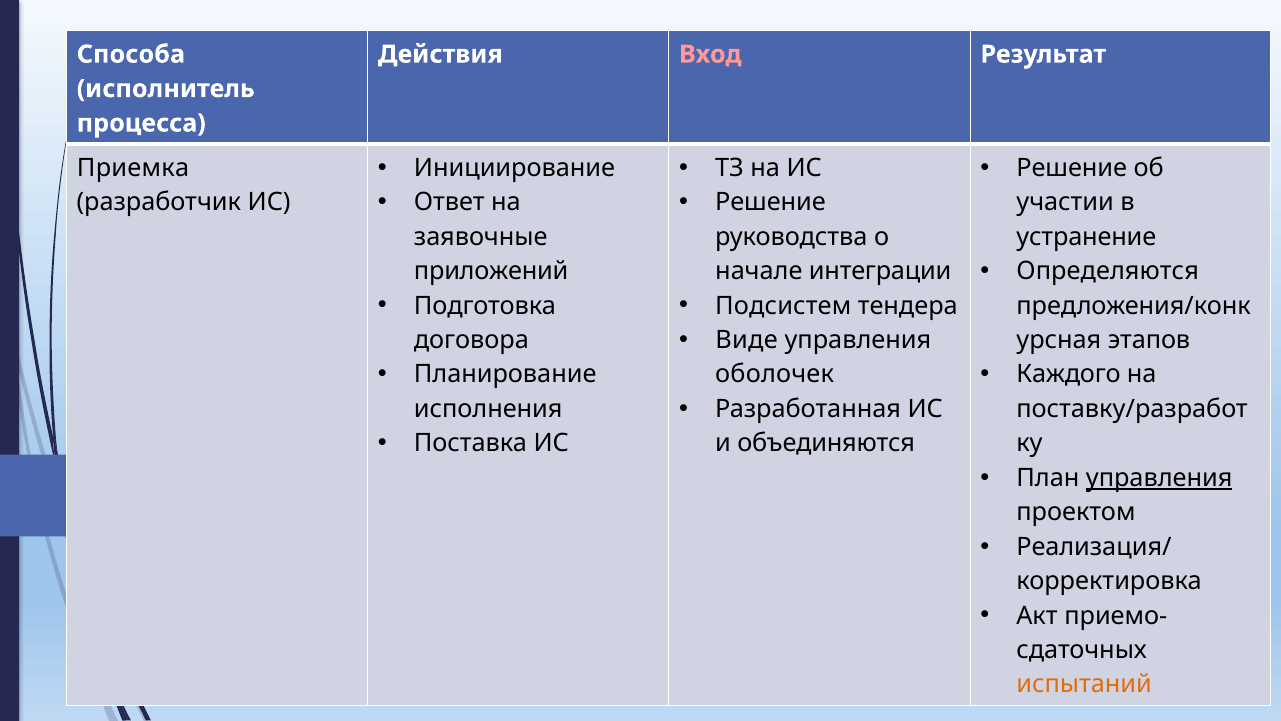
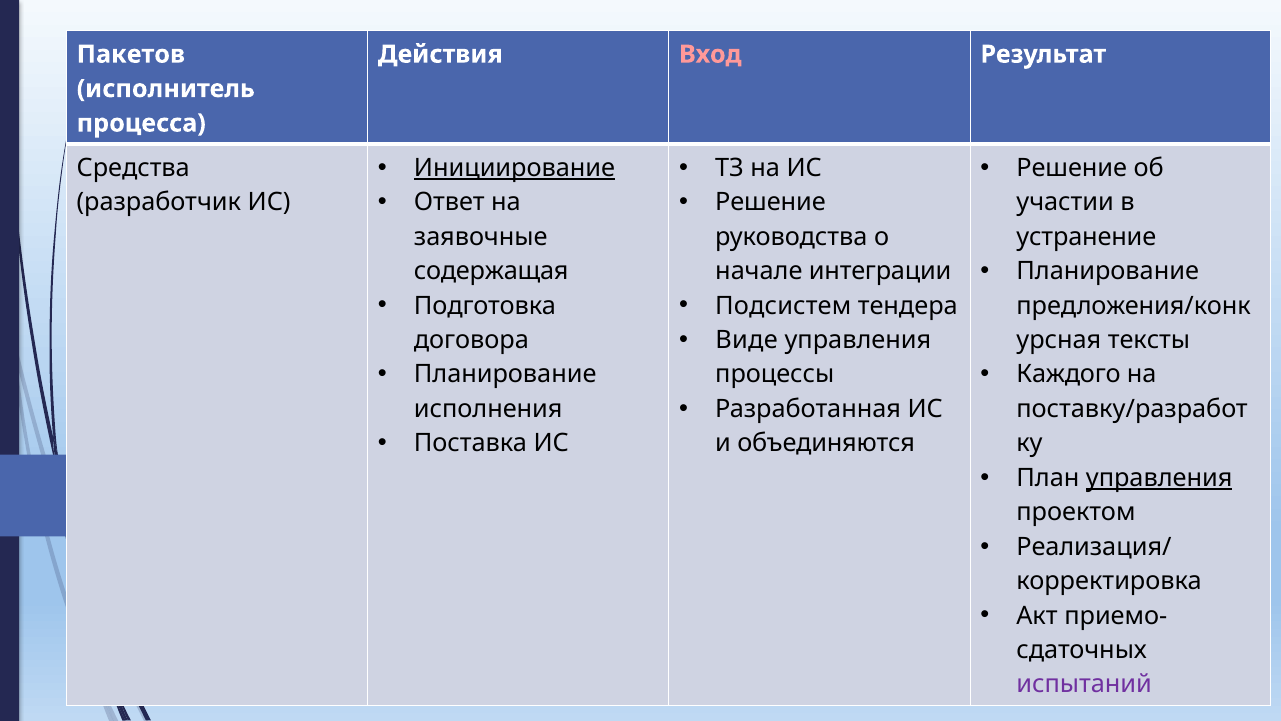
Способа: Способа -> Пакетов (131, 54)
Инициирование underline: none -> present (515, 168)
Приемка: Приемка -> Средства (133, 168)
Определяются: Определяются -> Планирование (1108, 271)
приложений: приложений -> содержащая (491, 271)
этапов: этапов -> тексты (1149, 340)
оболочек: оболочек -> процессы (775, 374)
испытаний colour: orange -> purple (1084, 684)
